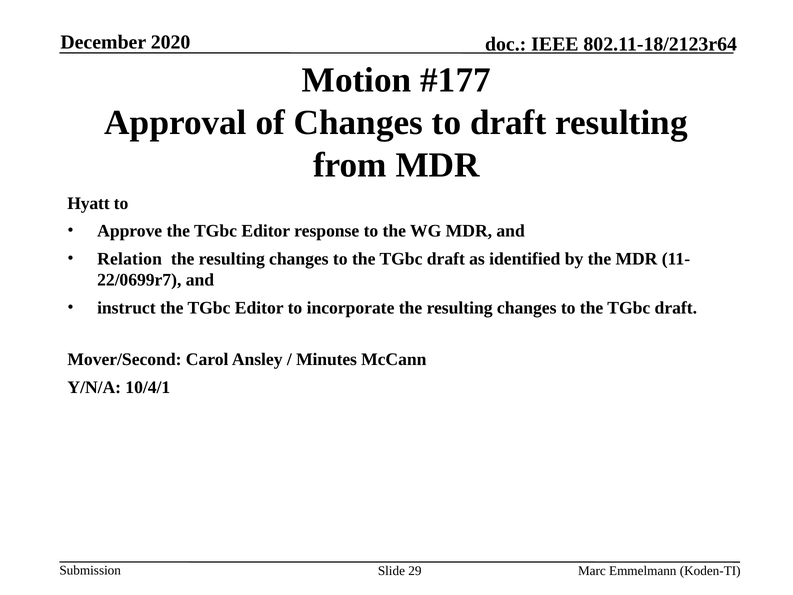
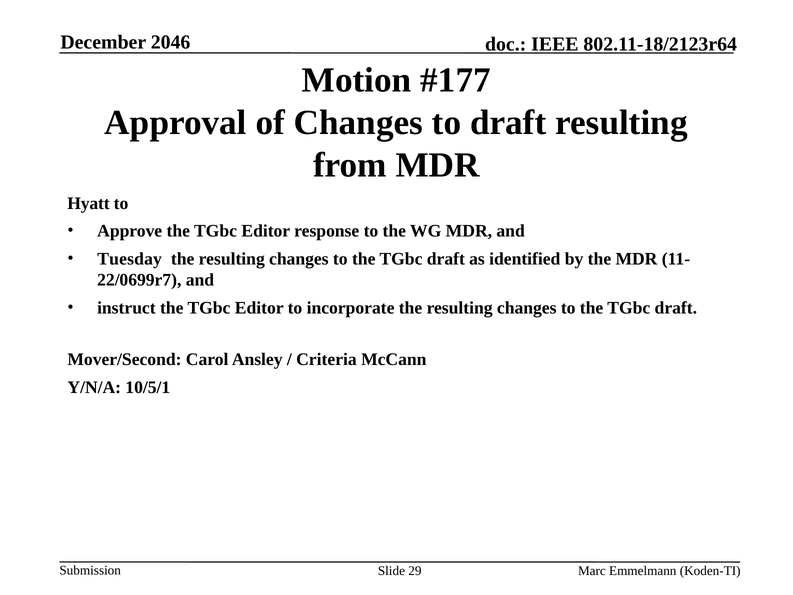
2020: 2020 -> 2046 (171, 42)
Relation: Relation -> Tuesday (130, 259)
Minutes: Minutes -> Criteria (326, 359)
10/4/1: 10/4/1 -> 10/5/1 (148, 387)
